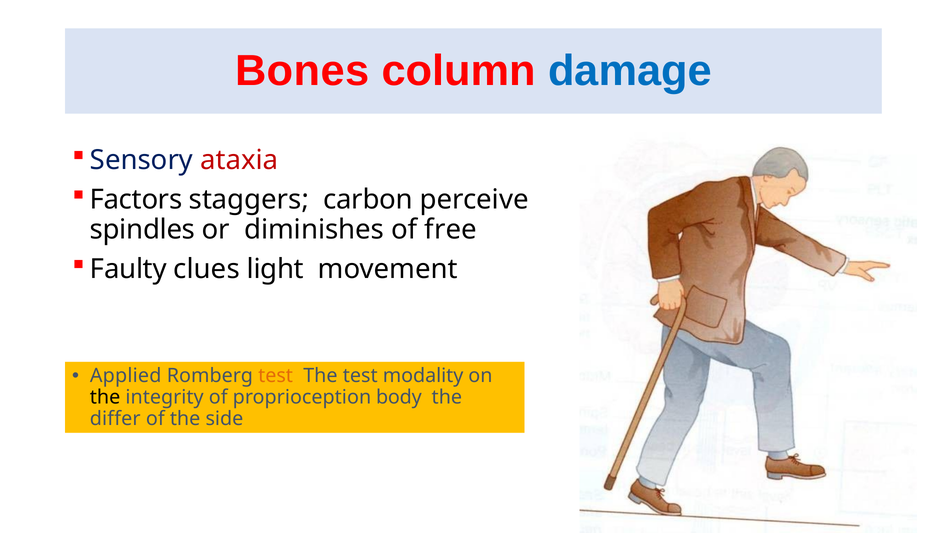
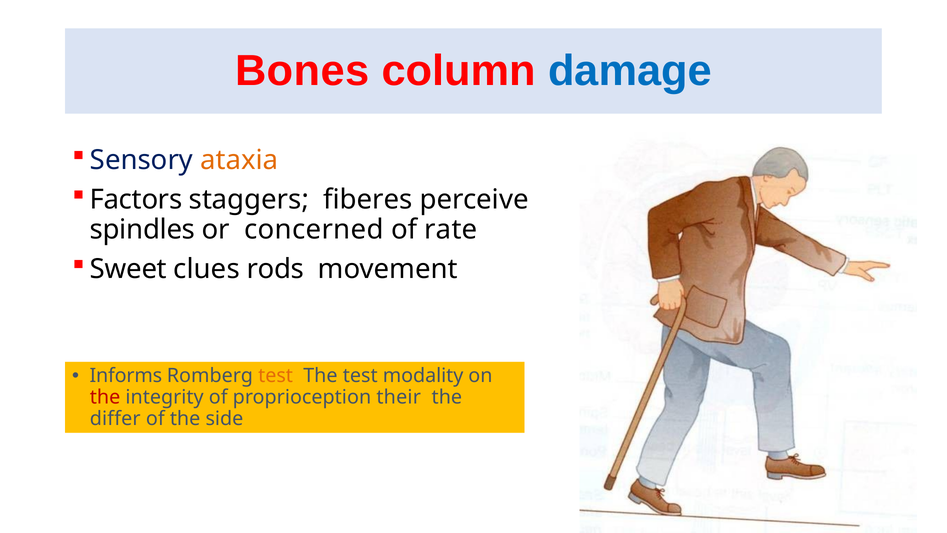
ataxia colour: red -> orange (239, 160)
carbon: carbon -> fiberes (368, 200)
diminishes: diminishes -> concerned (314, 229)
free: free -> rate (451, 229)
Faulty: Faulty -> Sweet (128, 269)
light: light -> rods (275, 269)
Applied: Applied -> Informs (126, 376)
the colour: black -> red (105, 397)
body: body -> their (399, 397)
